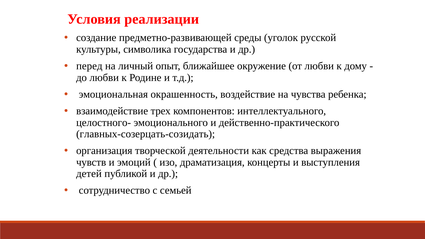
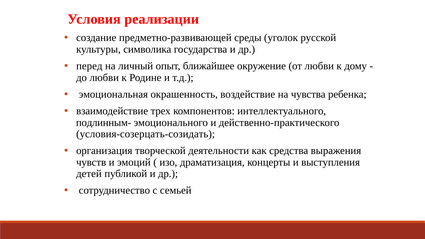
целостного-: целостного- -> подлинным- (104, 123)
главных-созерцать-созидать: главных-созерцать-созидать -> условия-созерцать-созидать (146, 134)
